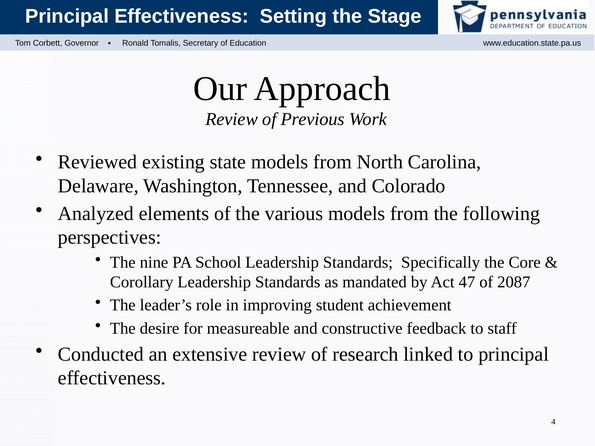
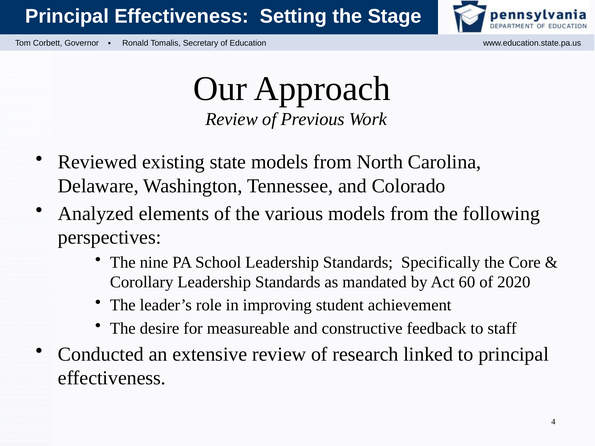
47: 47 -> 60 (467, 282)
2087: 2087 -> 2020 (514, 282)
